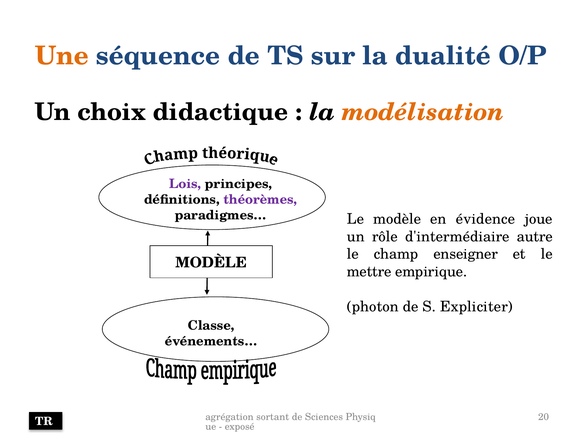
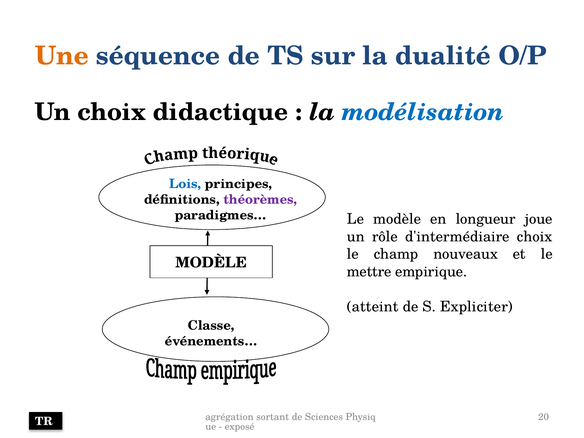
modélisation colour: orange -> blue (423, 112)
Lois colour: purple -> blue (185, 184)
évidence: évidence -> longueur (486, 219)
d'intermédiaire autre: autre -> choix (535, 237)
enseigner: enseigner -> nouveaux (466, 254)
photon: photon -> atteint (373, 307)
